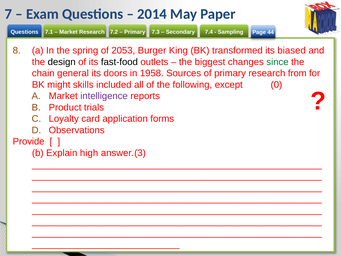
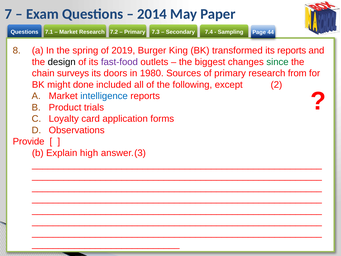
2053: 2053 -> 2019 (123, 51)
its biased: biased -> reports (292, 51)
fast-food colour: black -> purple (119, 62)
general: general -> surveys (73, 73)
1958: 1958 -> 1980 (152, 73)
skills: skills -> done (83, 85)
0: 0 -> 2 (276, 85)
intelligence colour: purple -> blue (104, 96)
